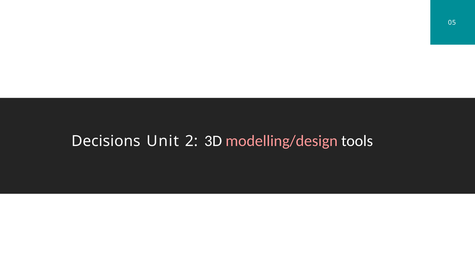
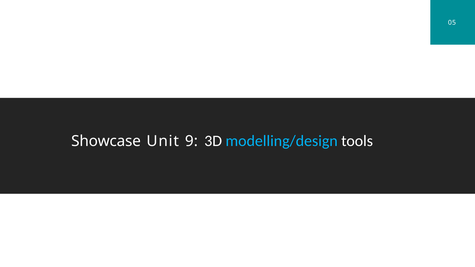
Decisions: Decisions -> Showcase (106, 141)
2: 2 -> 9 (191, 141)
modelling/design colour: pink -> light blue (282, 141)
